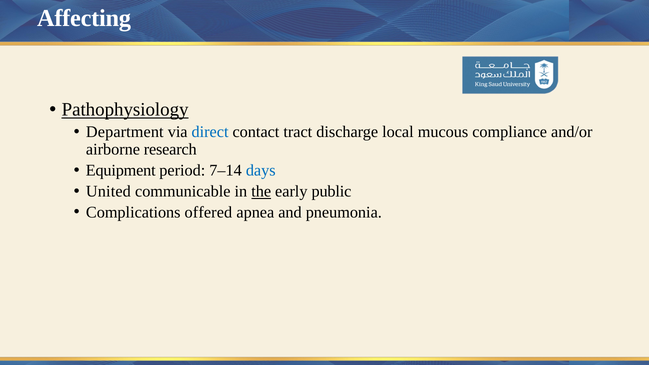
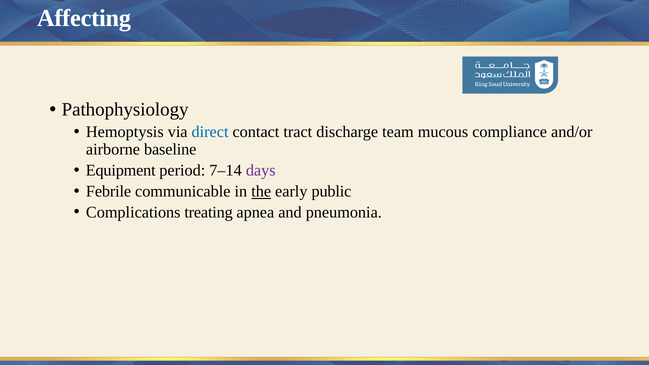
Pathophysiology underline: present -> none (125, 110)
Department: Department -> Hemoptysis (125, 132)
local: local -> team (398, 132)
research: research -> baseline (170, 150)
days colour: blue -> purple (261, 171)
United: United -> Febrile (109, 191)
offered: offered -> treating (209, 212)
